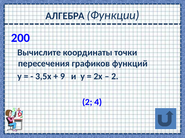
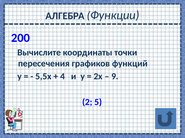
3,5х: 3,5х -> 5,5х (43, 77)
9: 9 -> 4 (63, 77)
2: 2 -> 9 (115, 77)
4: 4 -> 5 (98, 103)
